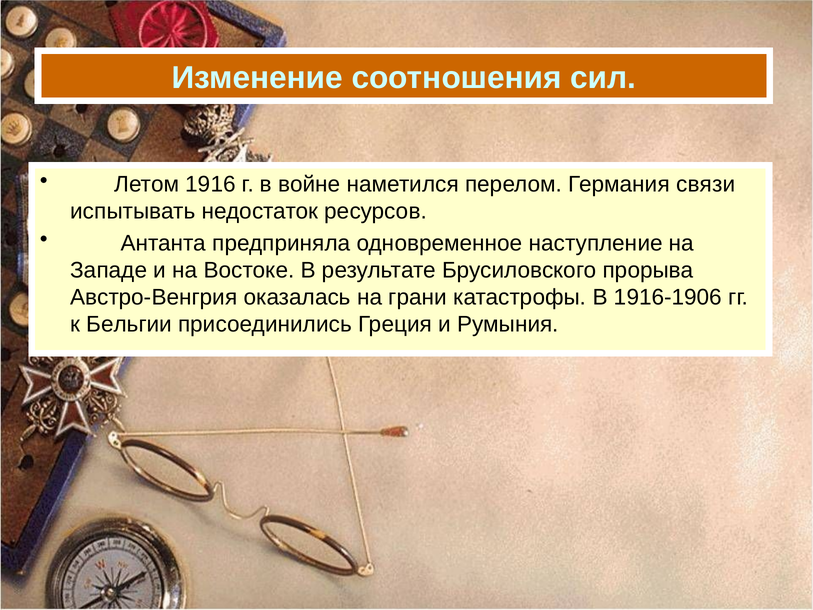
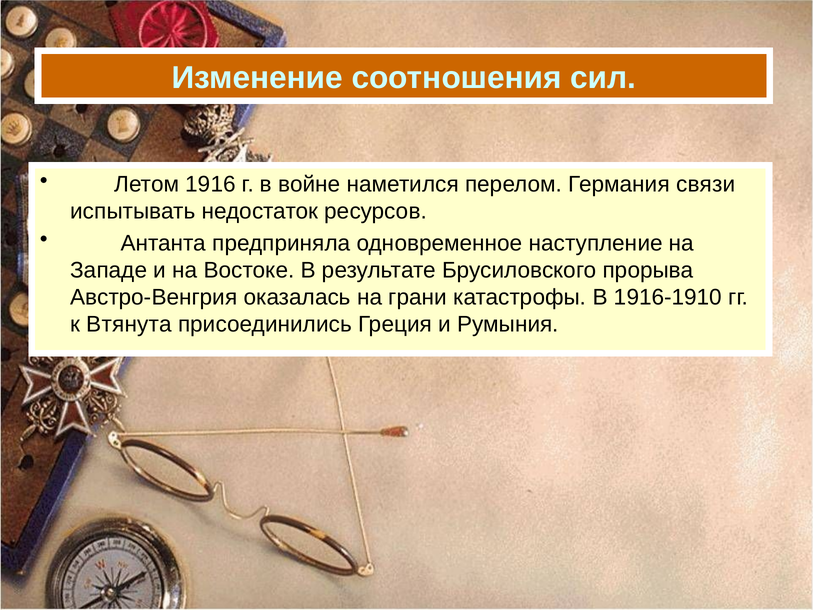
1916-1906: 1916-1906 -> 1916-1910 (668, 297)
Бельгии: Бельгии -> Втянута (129, 324)
